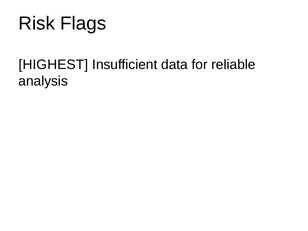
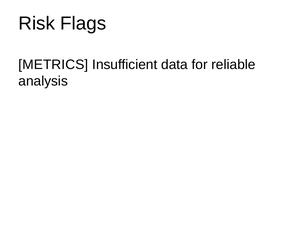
HIGHEST: HIGHEST -> METRICS (53, 65)
